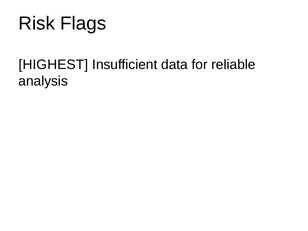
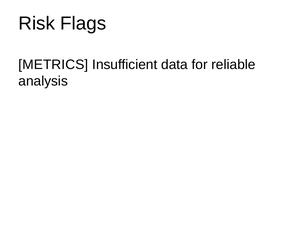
HIGHEST: HIGHEST -> METRICS (53, 65)
